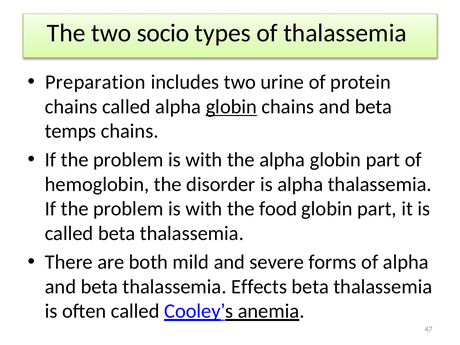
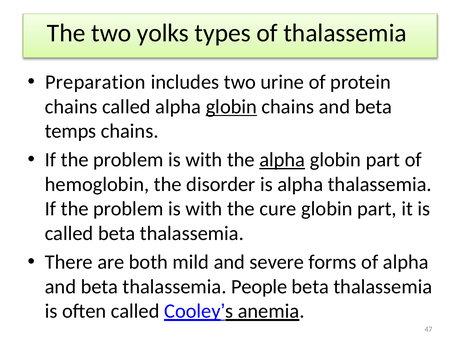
socio: socio -> yolks (163, 33)
alpha underline: none -> present (282, 160)
food: food -> cure (278, 209)
Effects: Effects -> People (259, 287)
